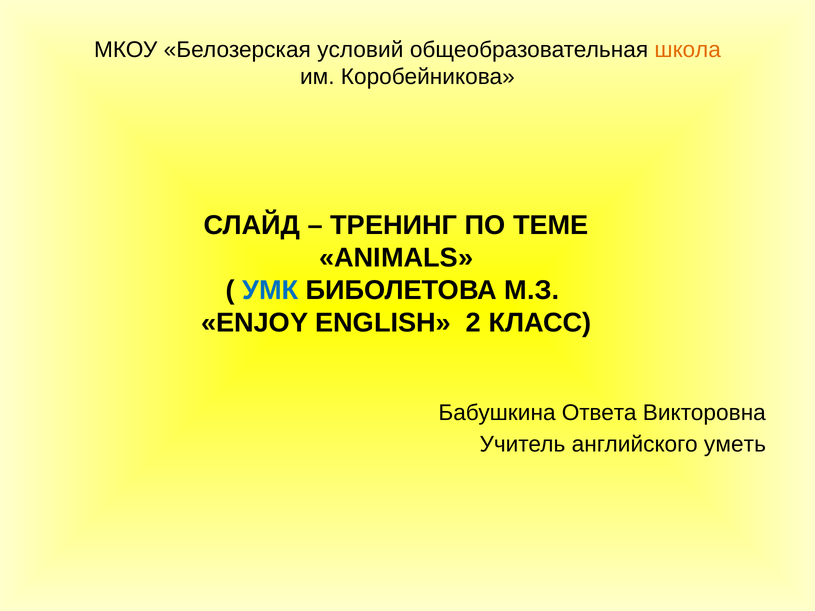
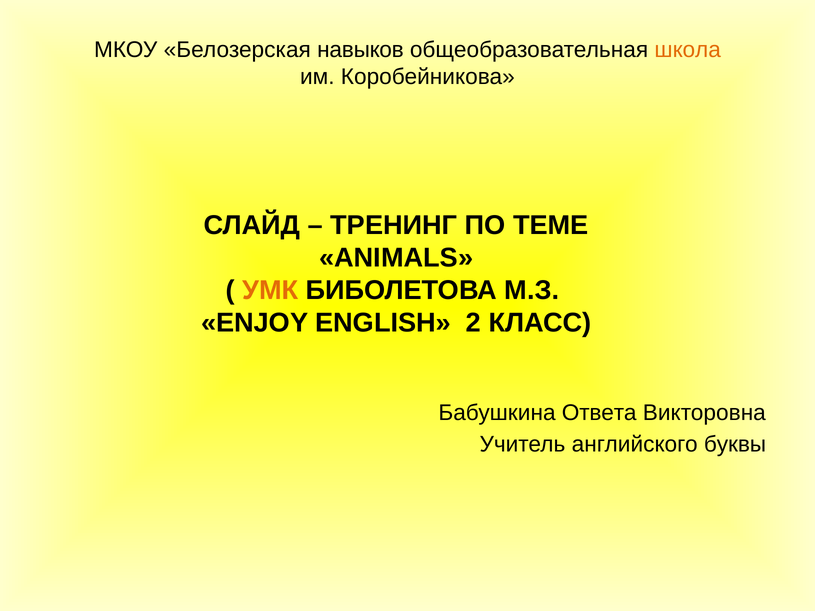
условий: условий -> навыков (360, 50)
УМК colour: blue -> orange (270, 290)
уметь: уметь -> буквы (735, 444)
